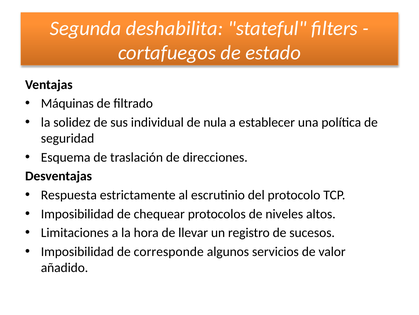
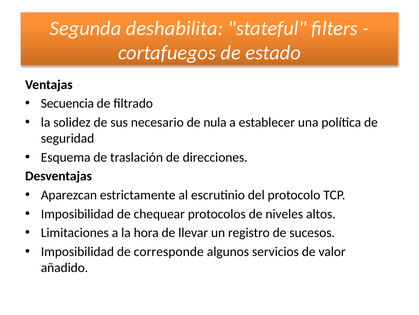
Máquinas: Máquinas -> Secuencia (67, 103)
individual: individual -> necesario (157, 122)
Respuesta: Respuesta -> Aparezcan (69, 195)
